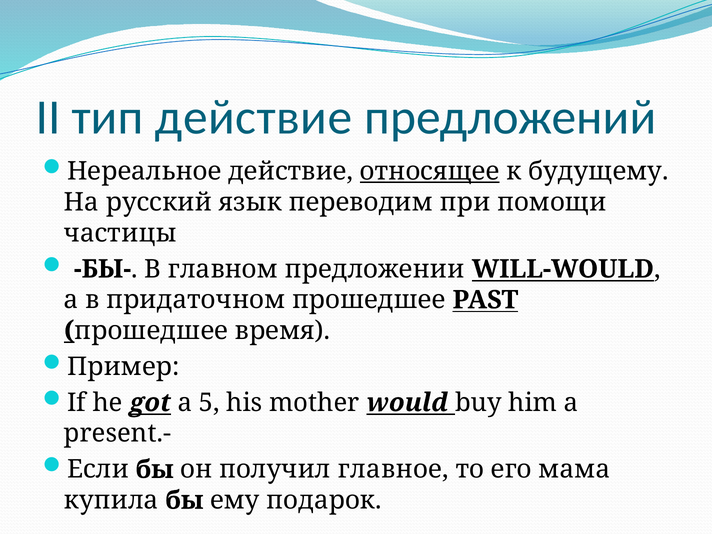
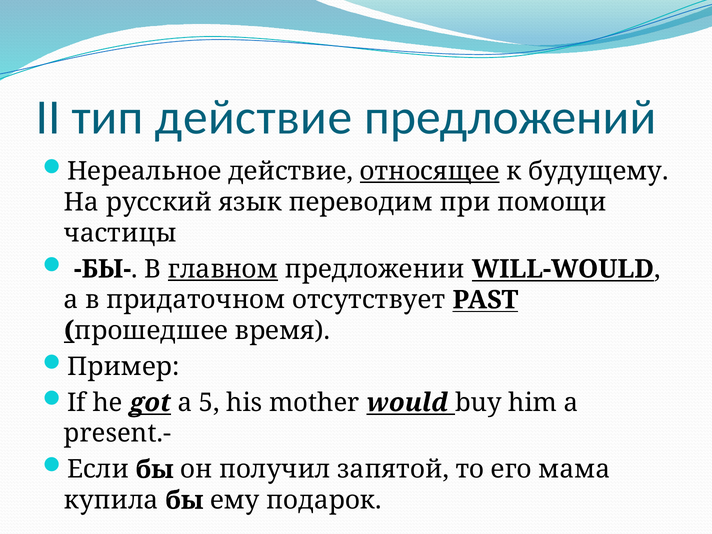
главном underline: none -> present (223, 269)
придаточном прошедшее: прошедшее -> отсутствует (369, 300)
главное: главное -> запятой (393, 469)
